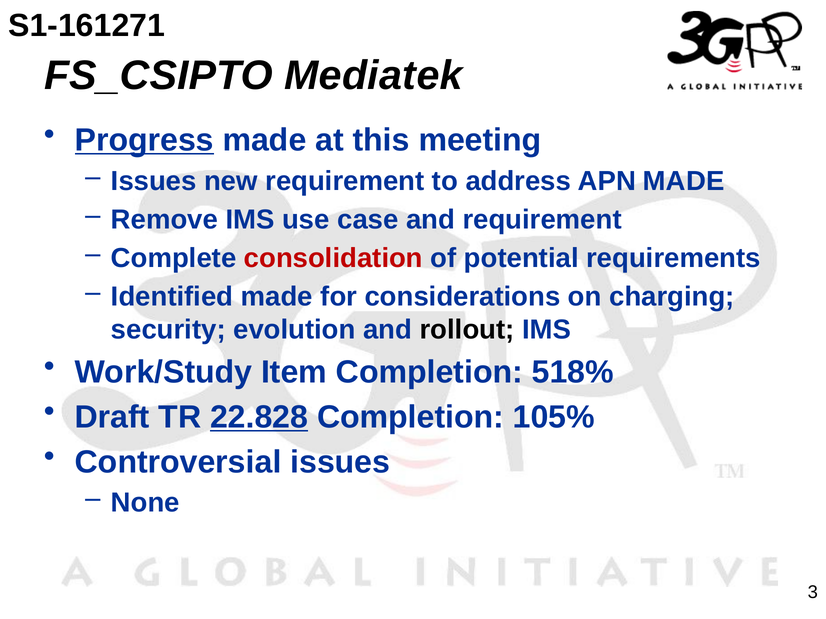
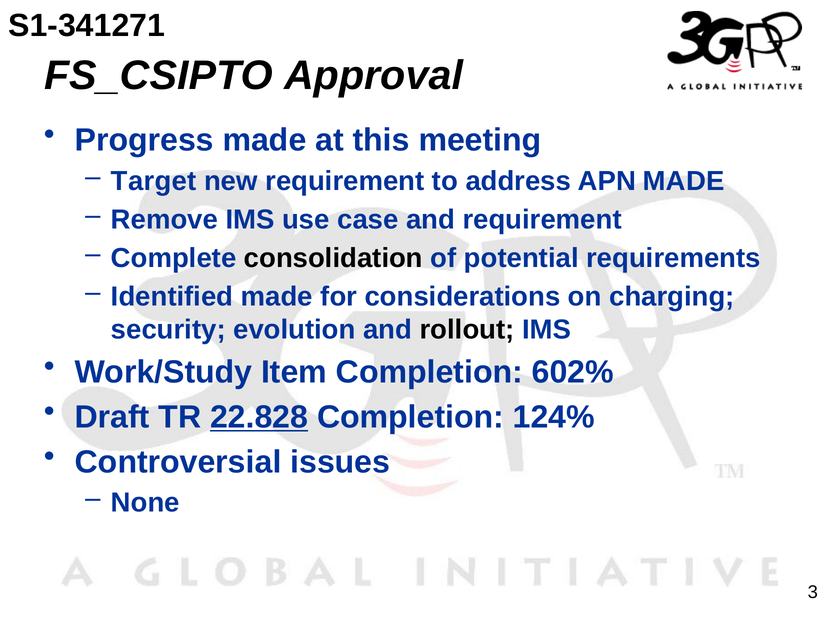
S1-161271: S1-161271 -> S1-341271 (87, 26)
Mediatek: Mediatek -> Approval (374, 76)
Progress underline: present -> none (144, 140)
Issues: Issues -> Target (154, 181)
consolidation colour: red -> black (333, 258)
518%: 518% -> 602% (573, 372)
105%: 105% -> 124% (554, 417)
